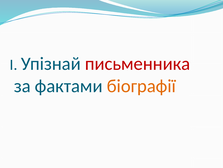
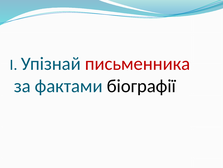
біографії colour: orange -> black (141, 86)
